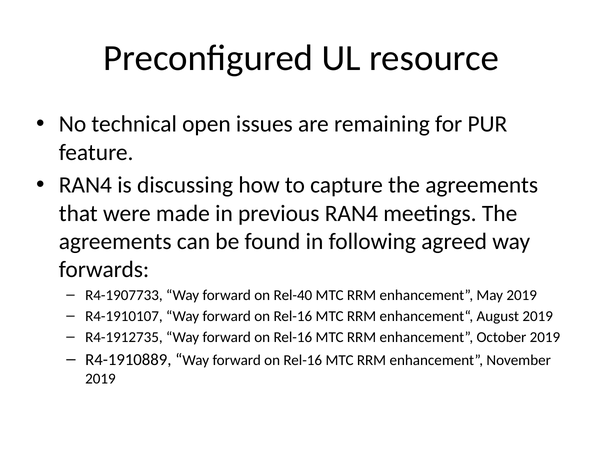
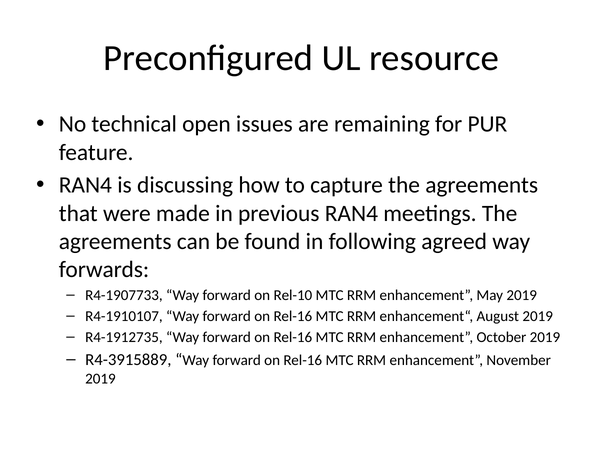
Rel-40: Rel-40 -> Rel-10 (293, 295)
R4-1910889: R4-1910889 -> R4-3915889 (128, 360)
